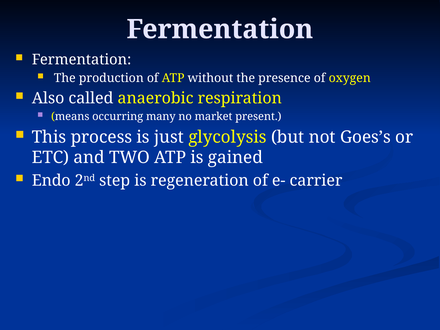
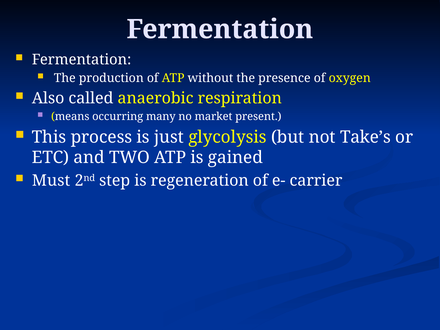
Goes’s: Goes’s -> Take’s (365, 137)
Endo: Endo -> Must (51, 181)
